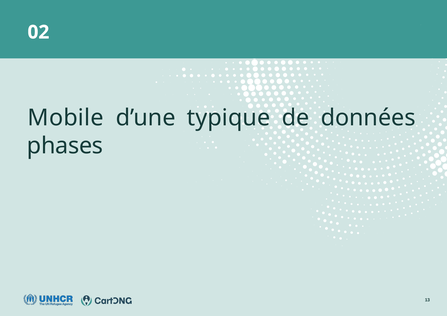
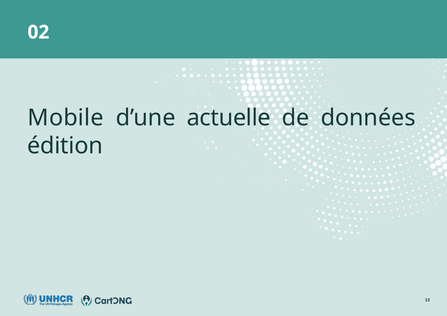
typique: typique -> actuelle (229, 118)
phases: phases -> édition (65, 146)
